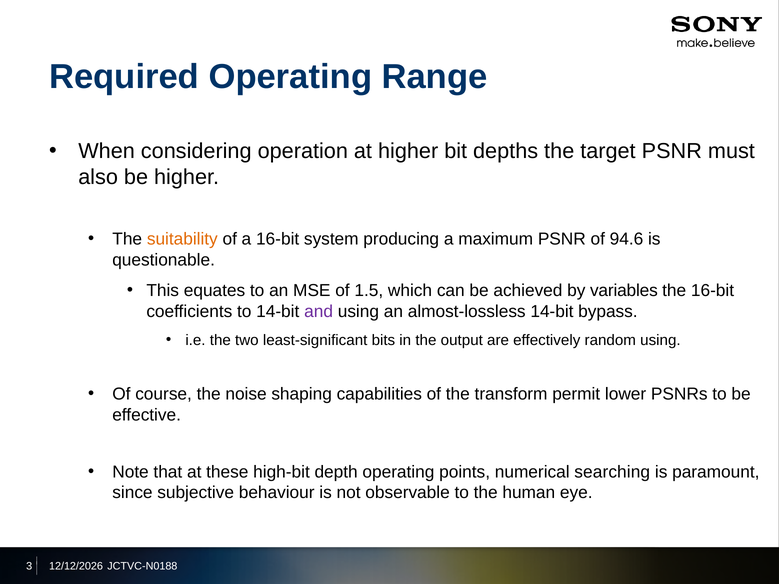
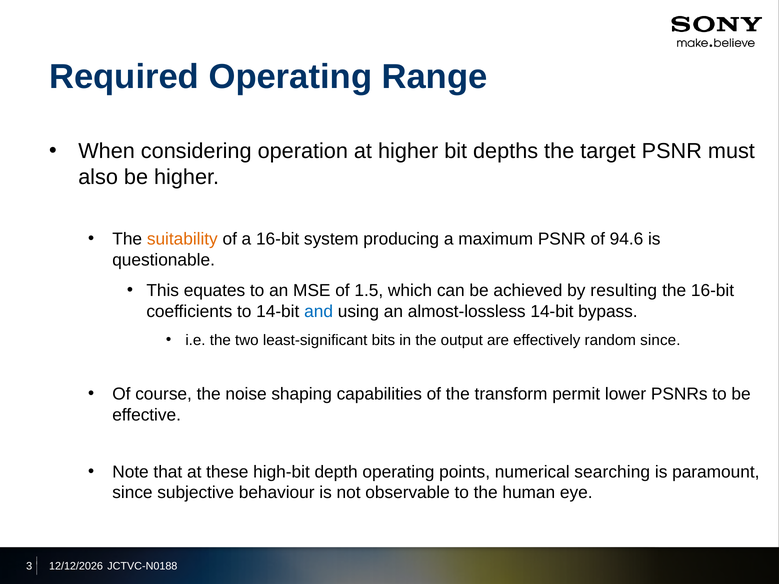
variables: variables -> resulting (624, 291)
and colour: purple -> blue (319, 312)
random using: using -> since (660, 340)
